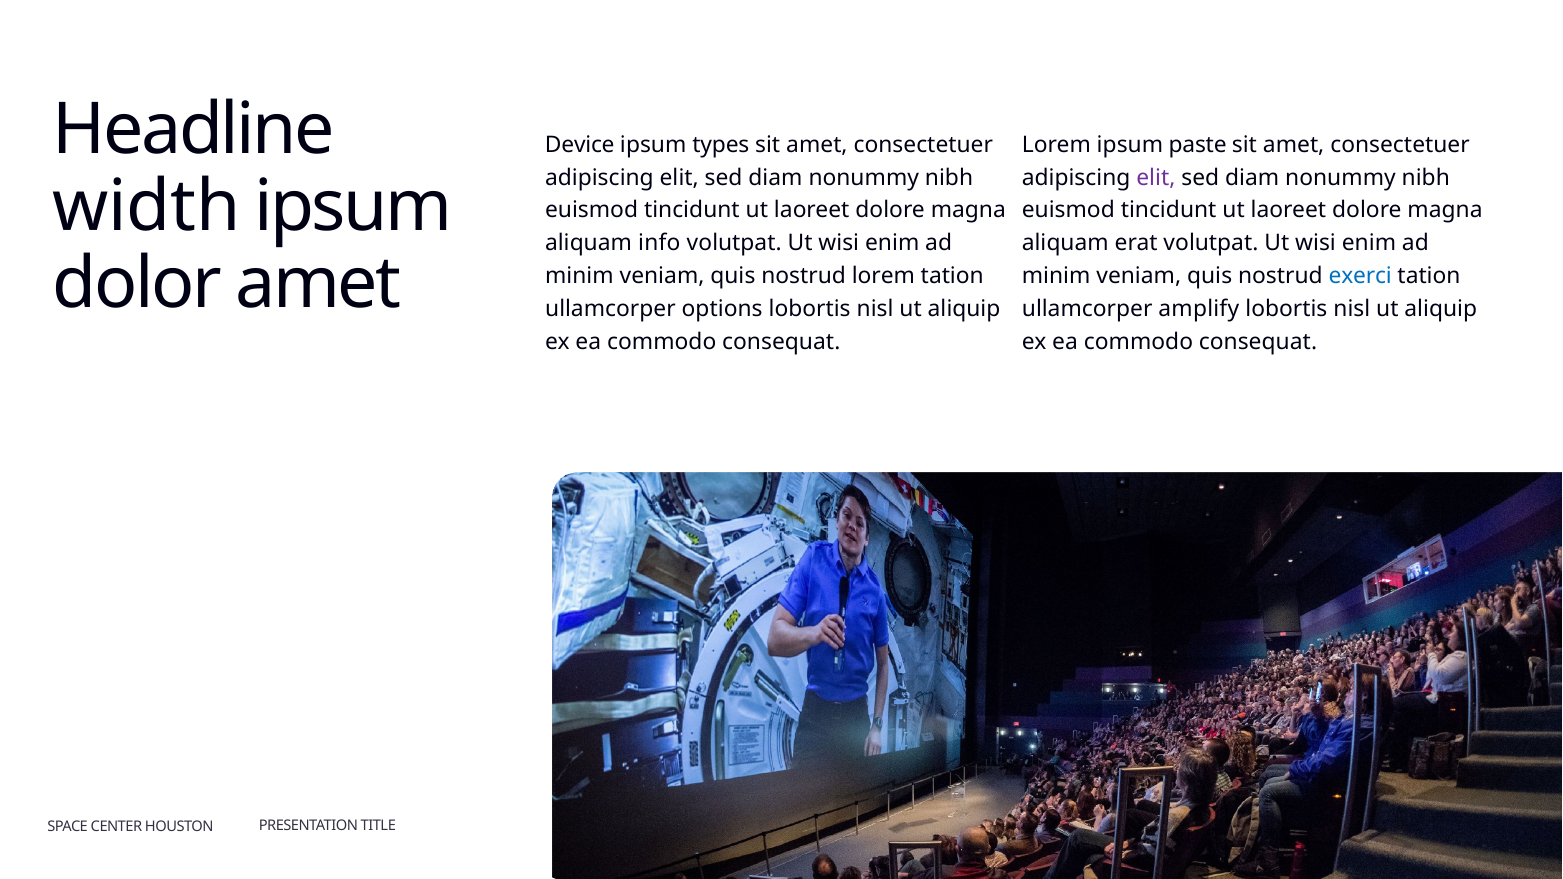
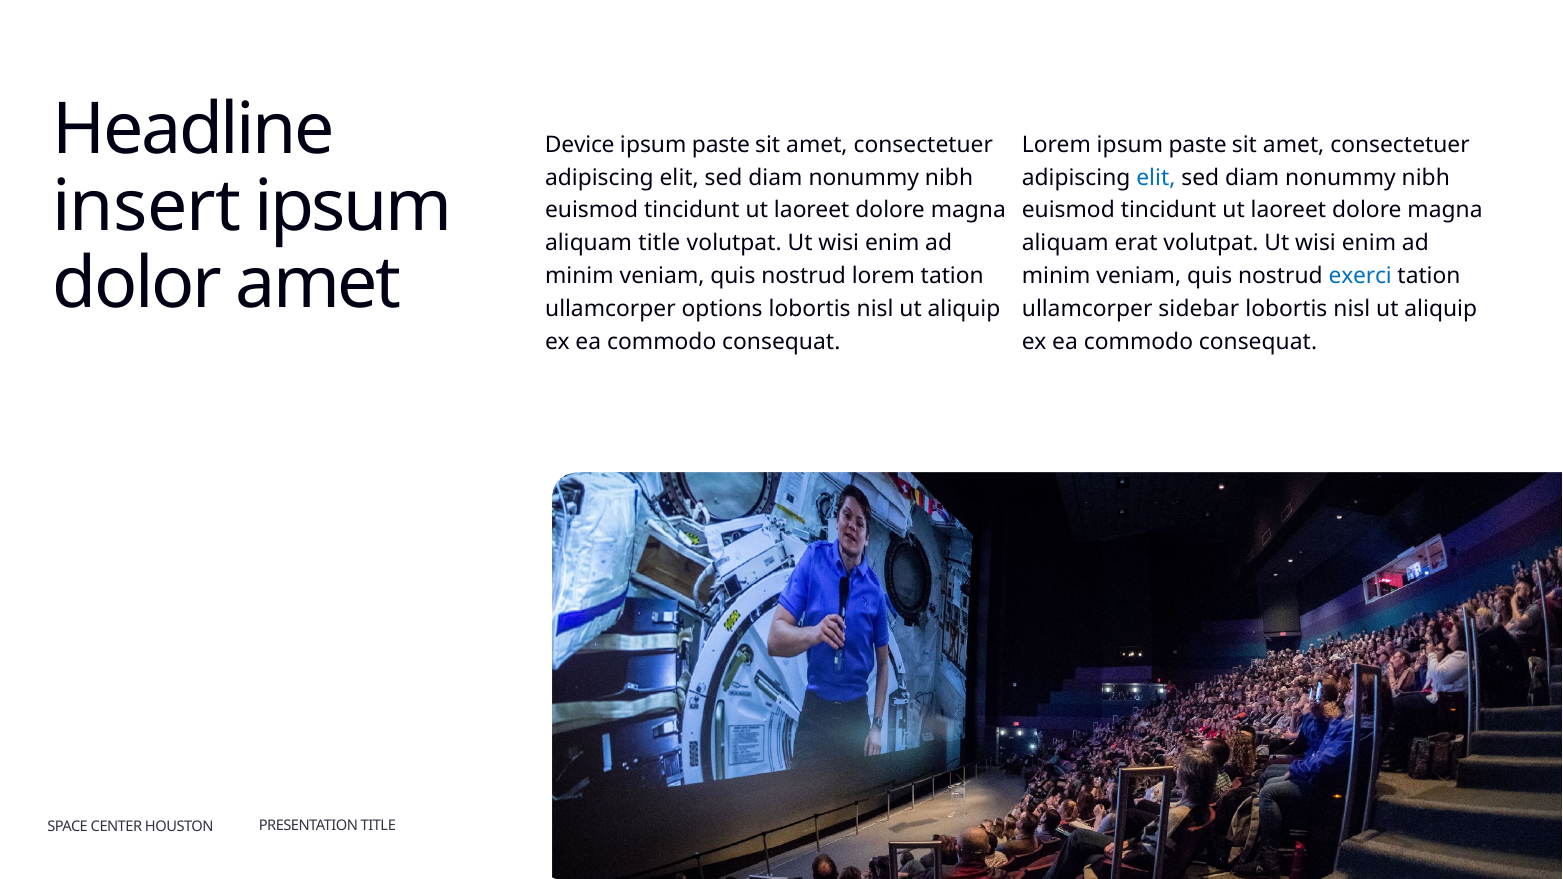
types: types -> paste (721, 145)
elit colour: purple -> blue (1156, 178)
width: width -> insert (147, 207)
aliquam info: info -> title (659, 243)
amplify: amplify -> sidebar (1199, 309)
